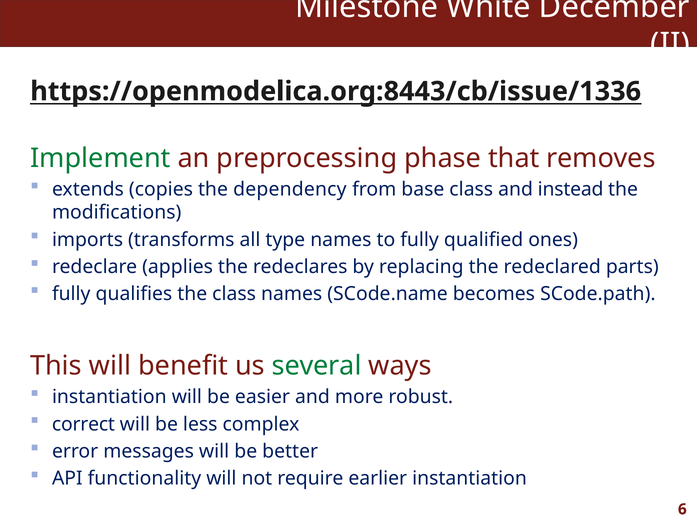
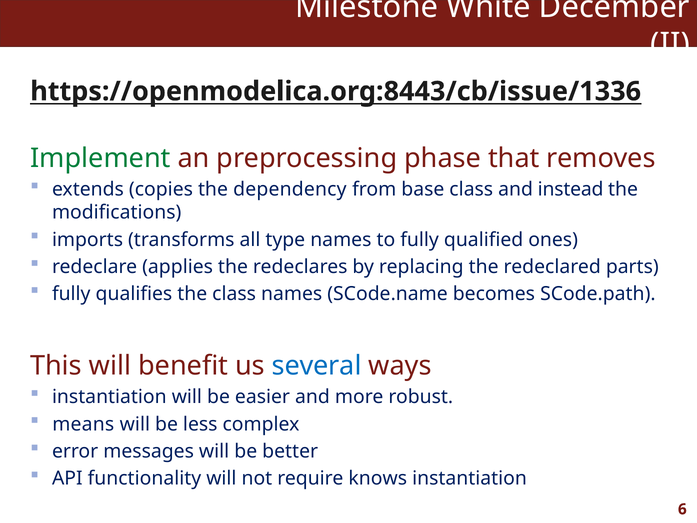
several colour: green -> blue (317, 366)
correct: correct -> means (83, 424)
earlier: earlier -> knows (378, 478)
